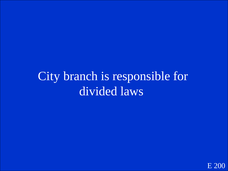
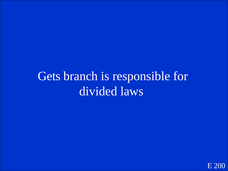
City: City -> Gets (49, 76)
